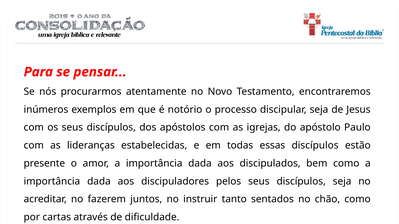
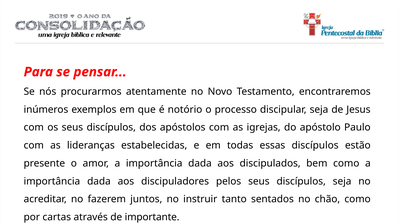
dificuldade: dificuldade -> importante (152, 217)
